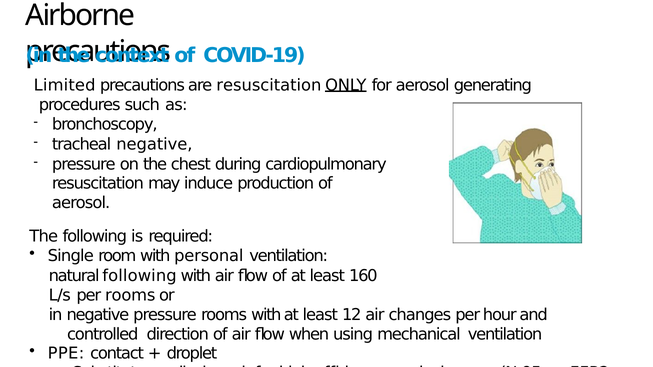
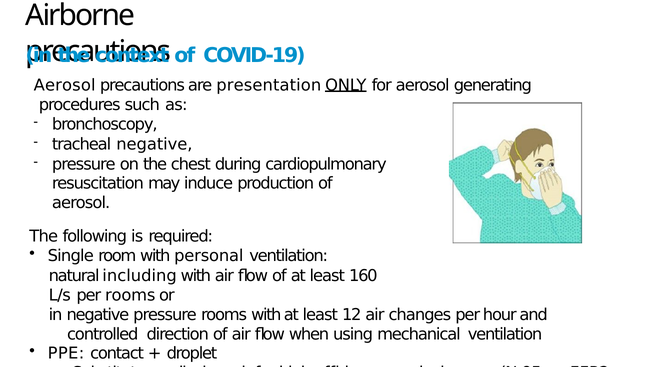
Limited: Limited -> Aerosol (65, 85)
are resuscitation: resuscitation -> presentation (269, 85)
natural following: following -> including (140, 276)
